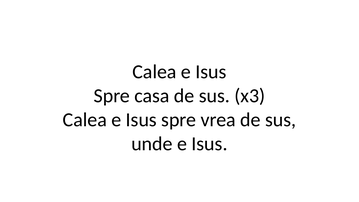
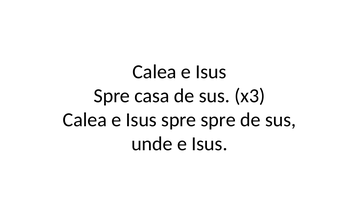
spre vrea: vrea -> spre (218, 120)
